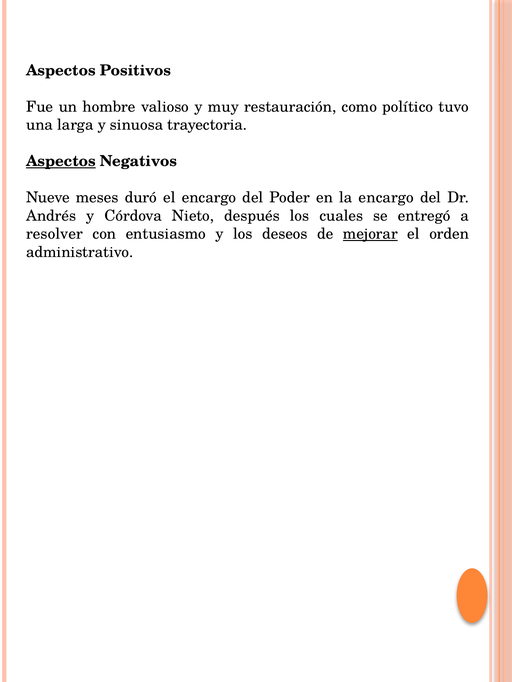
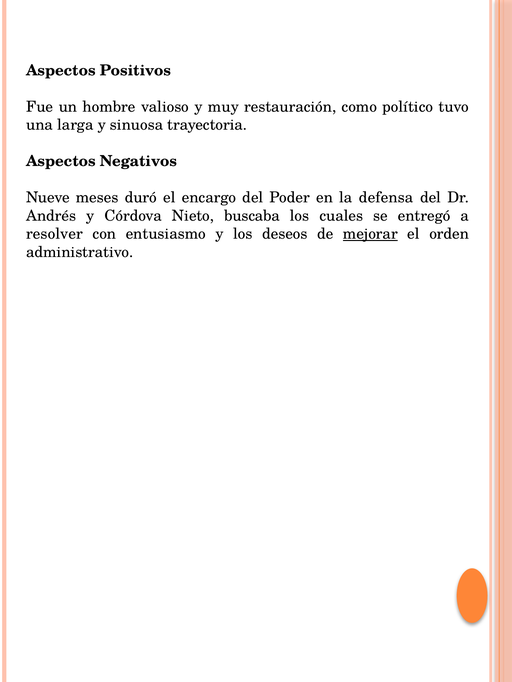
Aspectos underline: present -> none (61, 161)
la encargo: encargo -> defensa (386, 198)
después: después -> buscaba (252, 216)
